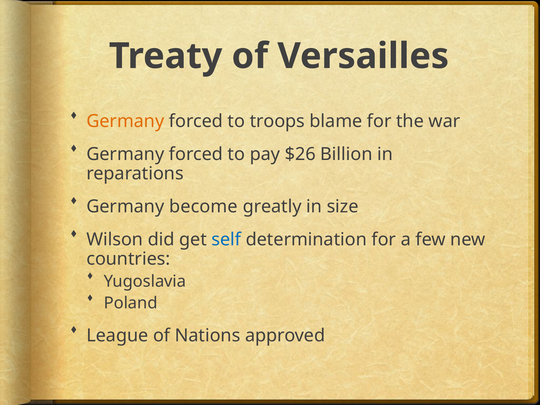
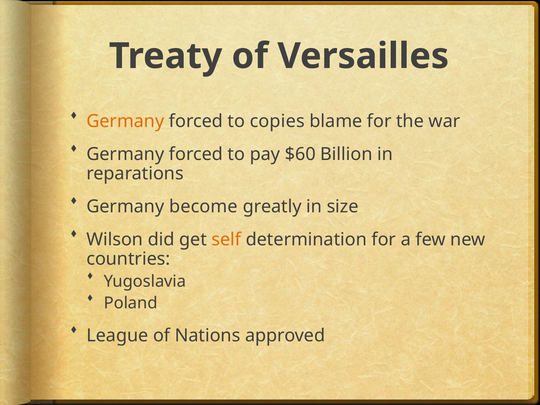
troops: troops -> copies (277, 121)
$26: $26 -> $60 (300, 154)
self colour: blue -> orange (226, 239)
